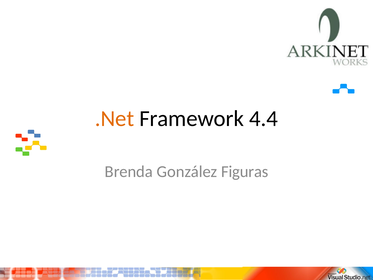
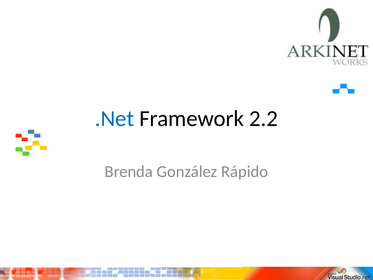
.Net colour: orange -> blue (114, 118)
4.4: 4.4 -> 2.2 (264, 118)
Figuras: Figuras -> Rápido (245, 171)
